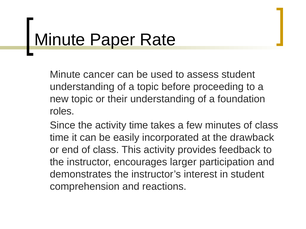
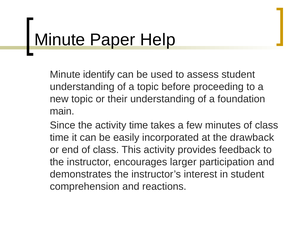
Rate: Rate -> Help (158, 40)
cancer: cancer -> identify (99, 75)
roles: roles -> main (62, 111)
